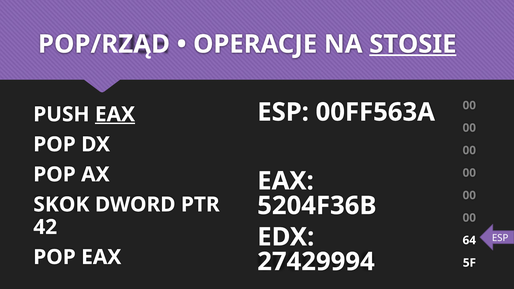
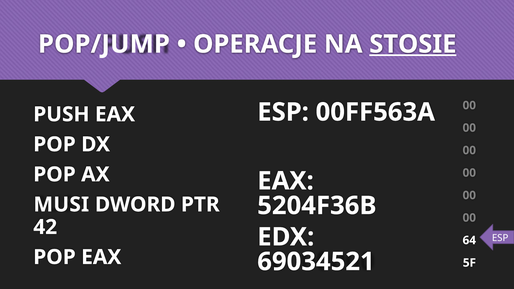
POP/RZĄD: POP/RZĄD -> POP/JUMP (104, 44)
EAX underline: present -> none (115, 114)
SKOK: SKOK -> MUSI (61, 205)
27429994: 27429994 -> 69034521 (316, 262)
